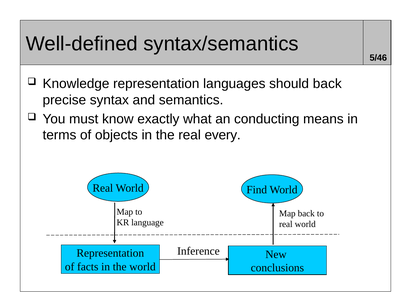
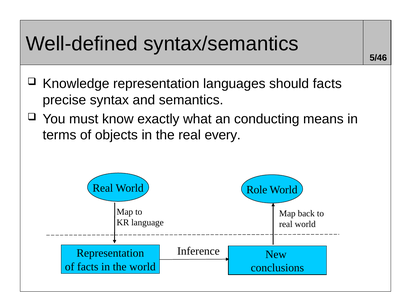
should back: back -> facts (327, 84)
Find: Find -> Role (257, 189)
